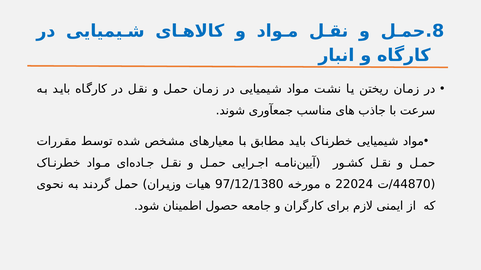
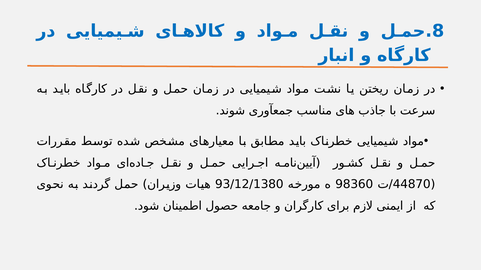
97/12/1380: 97/12/1380 -> 93/12/1380 (249, 185)
22024: 22024 -> 98360 (354, 185)
